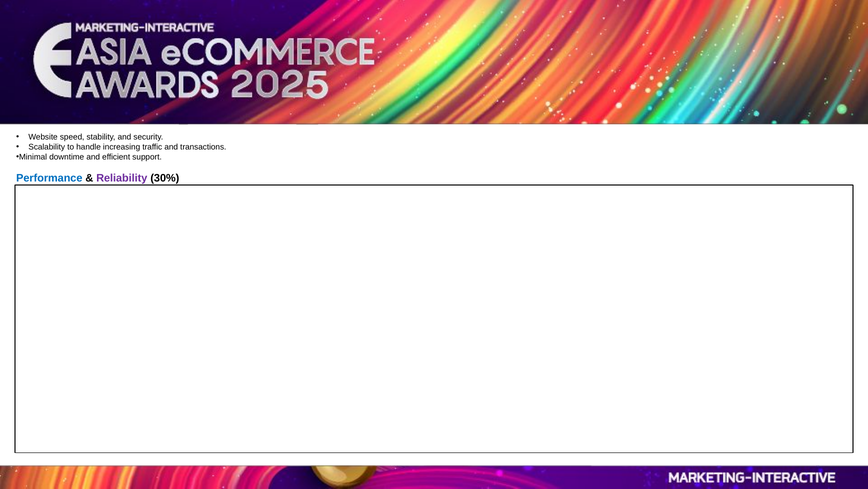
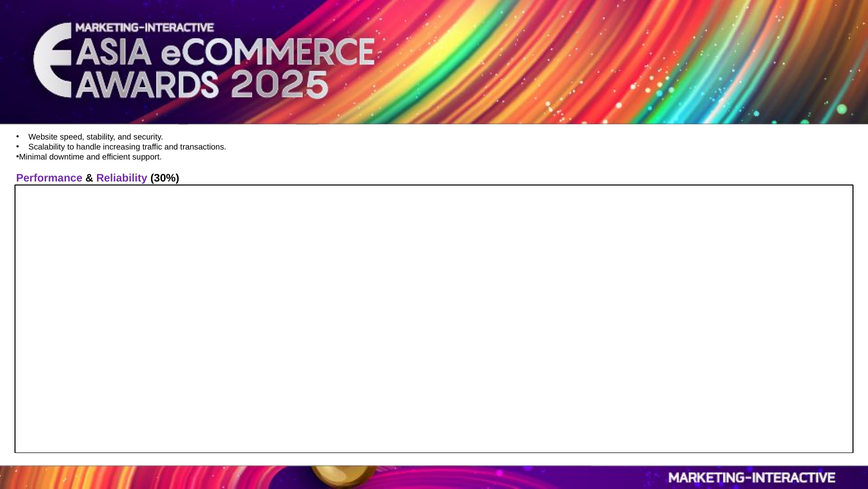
Performance colour: blue -> purple (49, 178)
